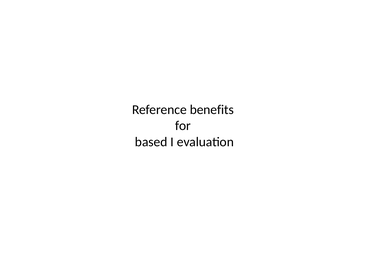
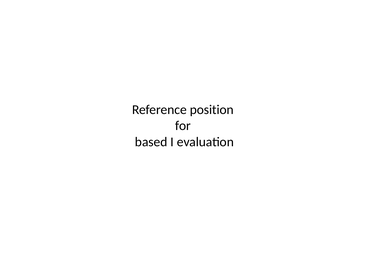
benefits: benefits -> position (212, 110)
